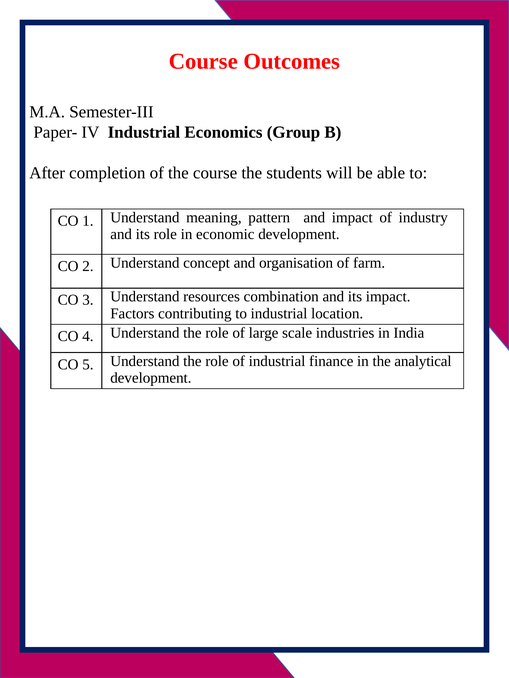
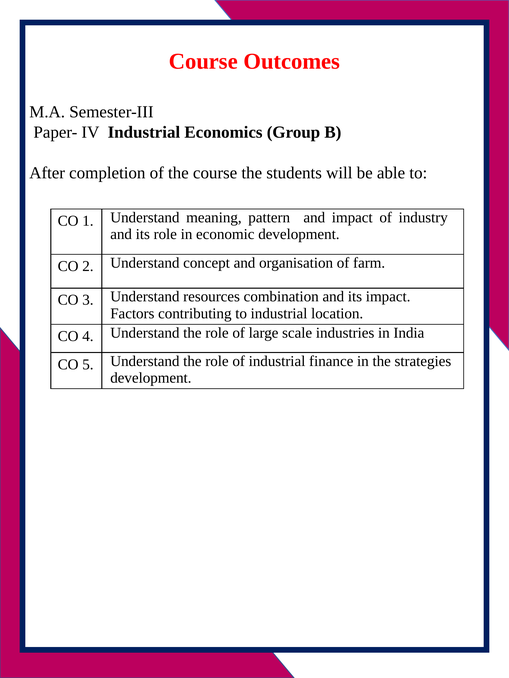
analytical: analytical -> strategies (423, 361)
